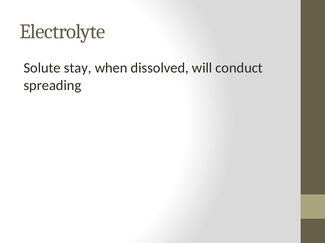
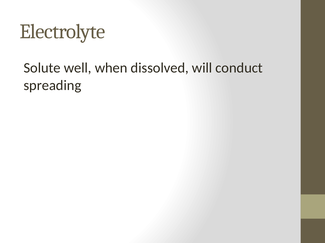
stay: stay -> well (78, 68)
